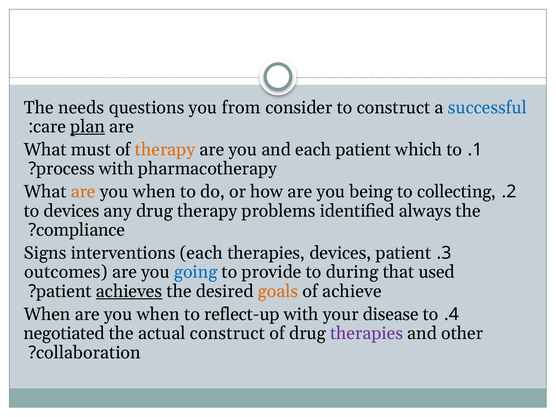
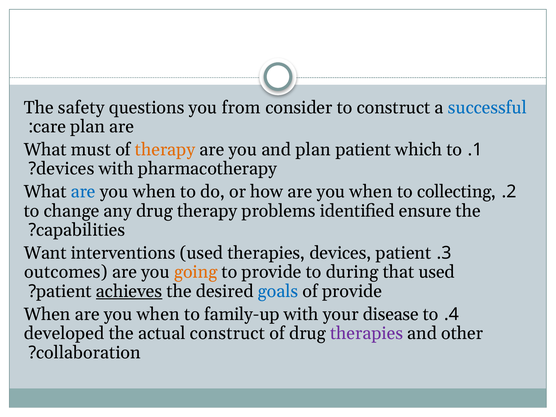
needs: needs -> safety (81, 107)
plan underline: present -> none (88, 127)
and each: each -> plan (313, 150)
process: process -> devices (65, 169)
are colour: orange -> blue (83, 192)
how are you being: being -> when (371, 192)
to devices: devices -> change (72, 211)
always: always -> ensure (425, 211)
compliance: compliance -> capabilities (81, 230)
Signs: Signs -> Want (45, 253)
interventions each: each -> used (201, 253)
going colour: blue -> orange (196, 272)
goals colour: orange -> blue (278, 291)
of achieve: achieve -> provide (352, 291)
reflect-up: reflect-up -> family-up (242, 314)
negotiated: negotiated -> developed (64, 333)
